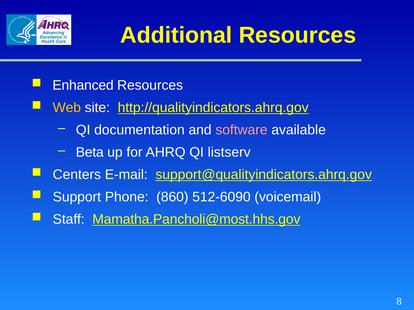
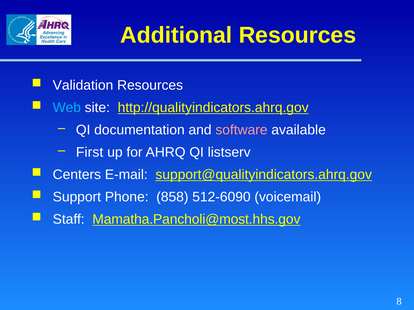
Enhanced: Enhanced -> Validation (83, 85)
Web colour: yellow -> light blue (67, 108)
Beta: Beta -> First (90, 153)
860: 860 -> 858 (172, 197)
